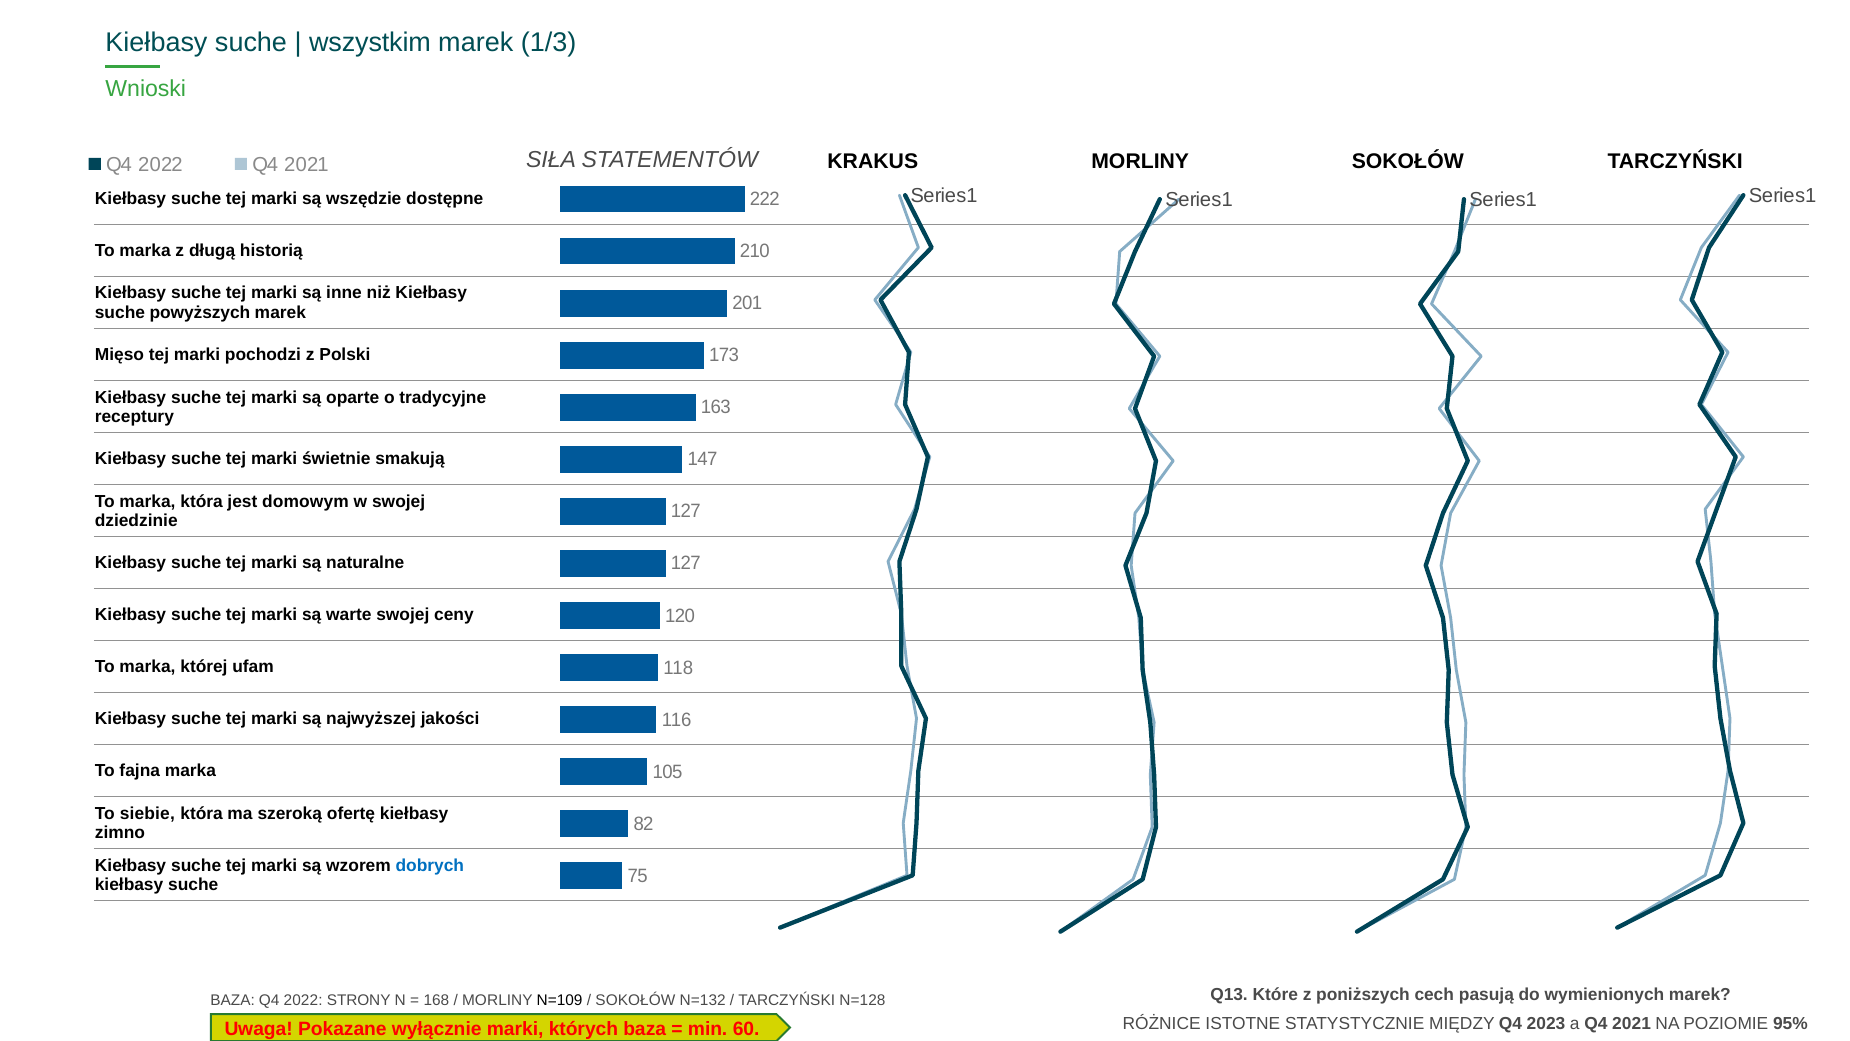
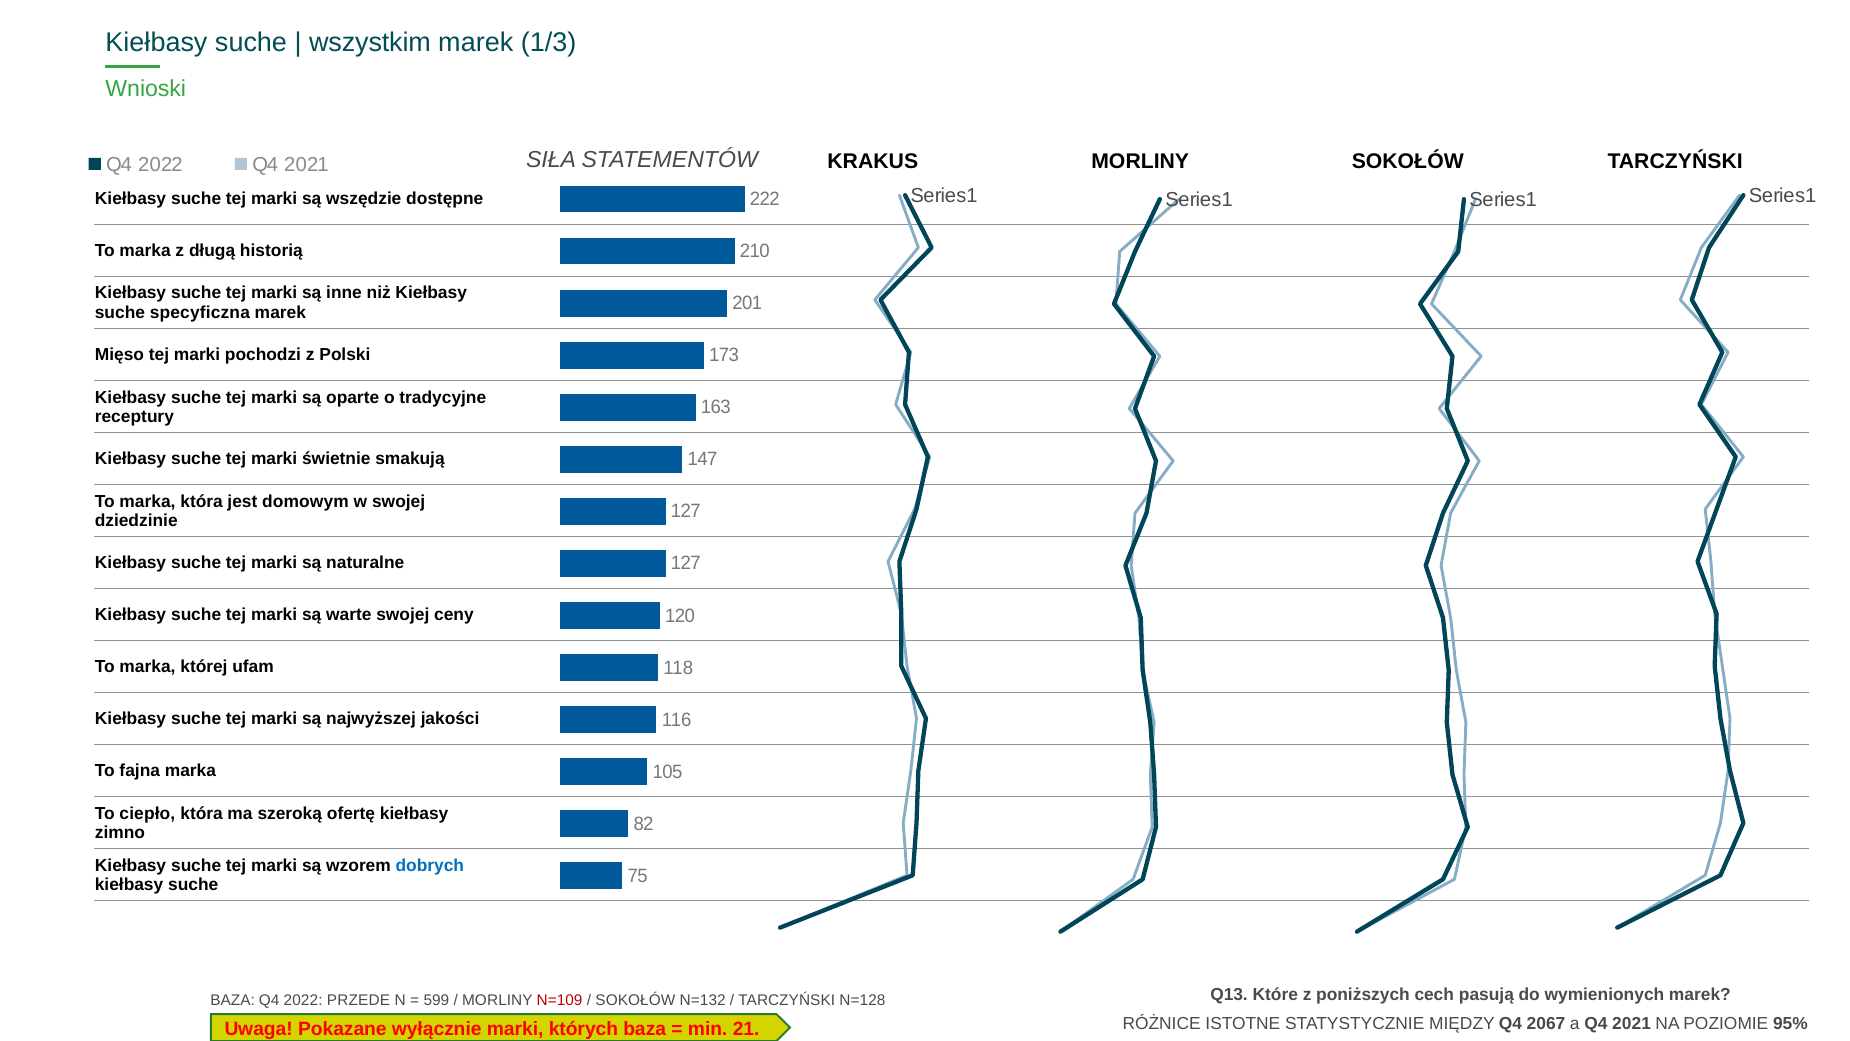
powyższych: powyższych -> specyficzna (200, 313)
siebie: siebie -> ciepło (147, 813)
STRONY: STRONY -> PRZEDE (359, 1000)
168: 168 -> 599 (436, 1000)
N=109 colour: black -> red (560, 1000)
2023: 2023 -> 2067 (1546, 1023)
60: 60 -> 21 (746, 1028)
